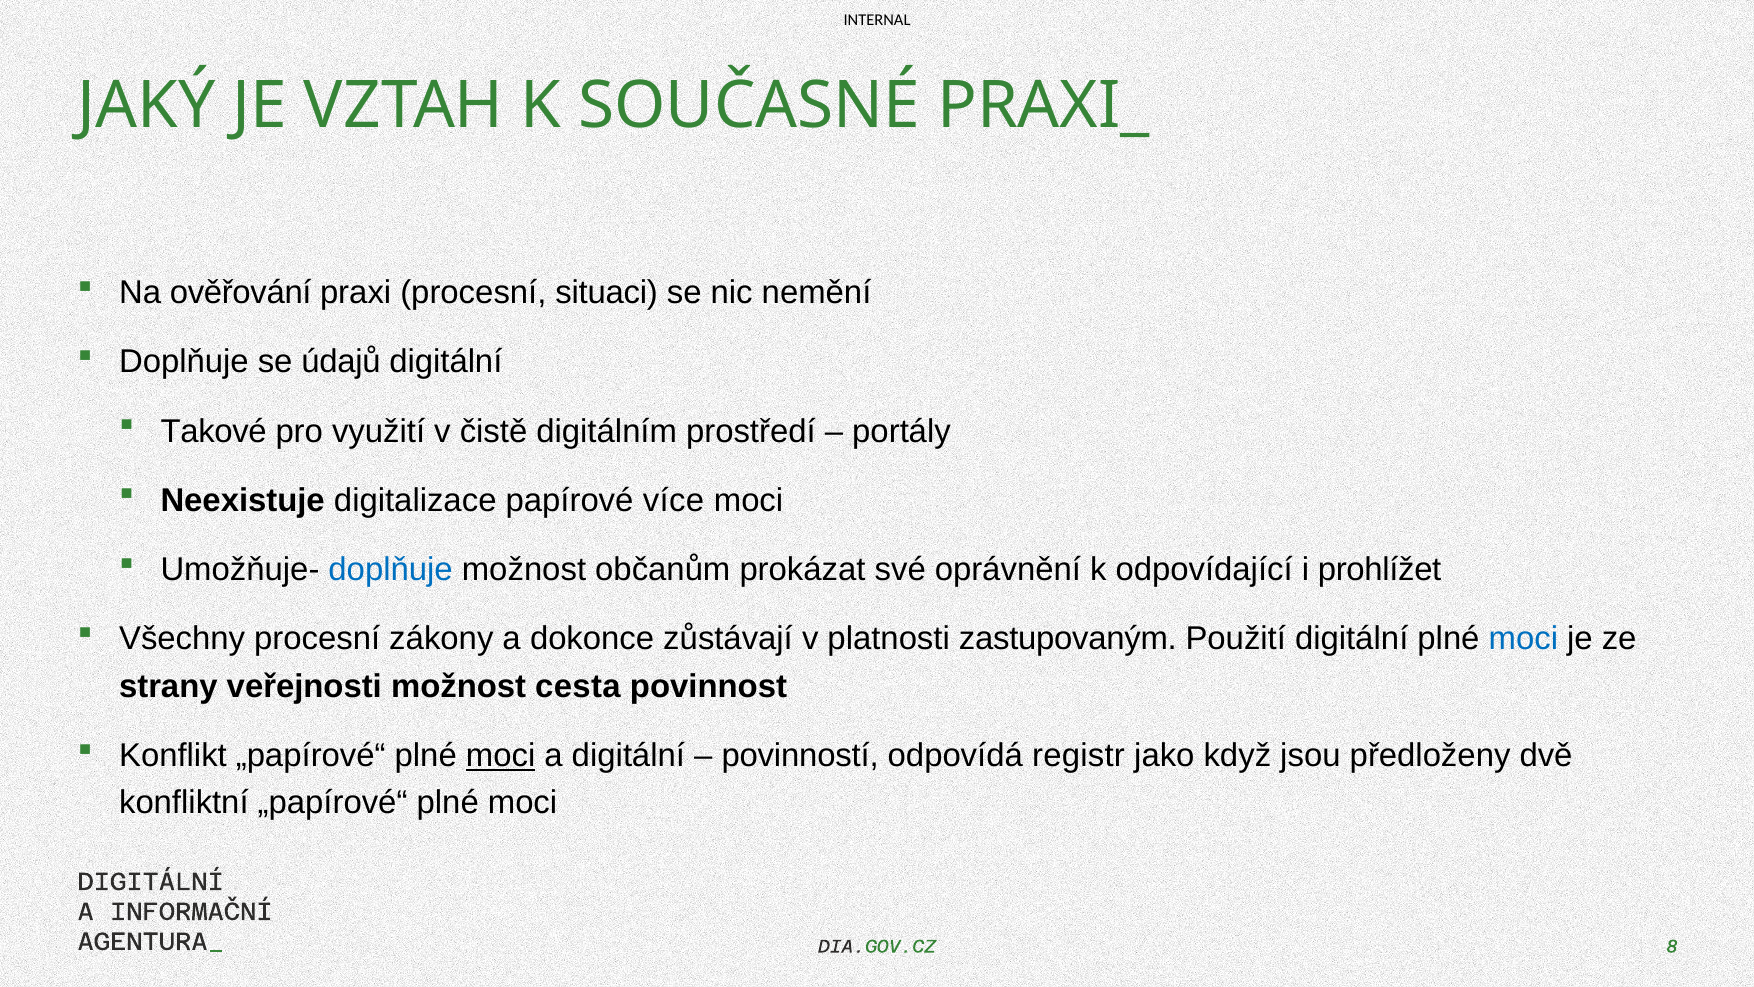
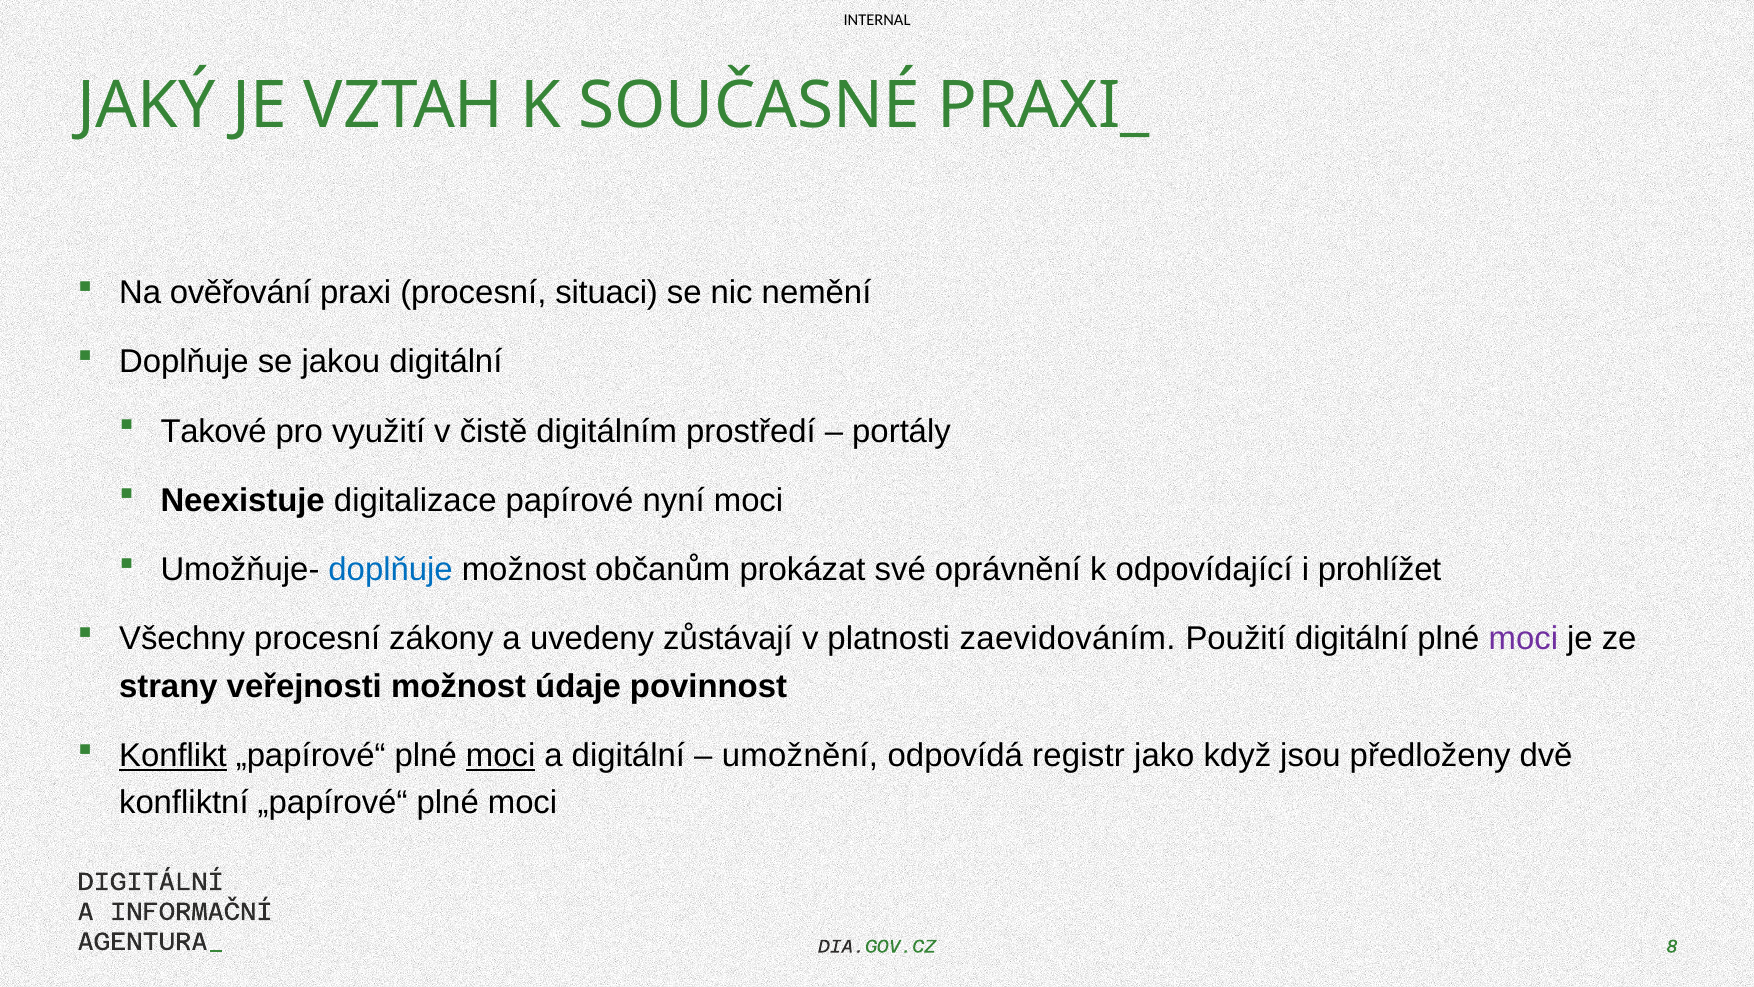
údajů: údajů -> jakou (341, 362)
více: více -> nyní (674, 500)
dokonce: dokonce -> uvedeny (592, 639)
zastupovaným: zastupovaným -> zaevidováním (1068, 639)
moci colour: blue -> purple (1523, 639)
cesta: cesta -> údaje (578, 686)
Konflikt underline: none -> present (173, 755)
povinností: povinností -> umožnění (800, 755)
